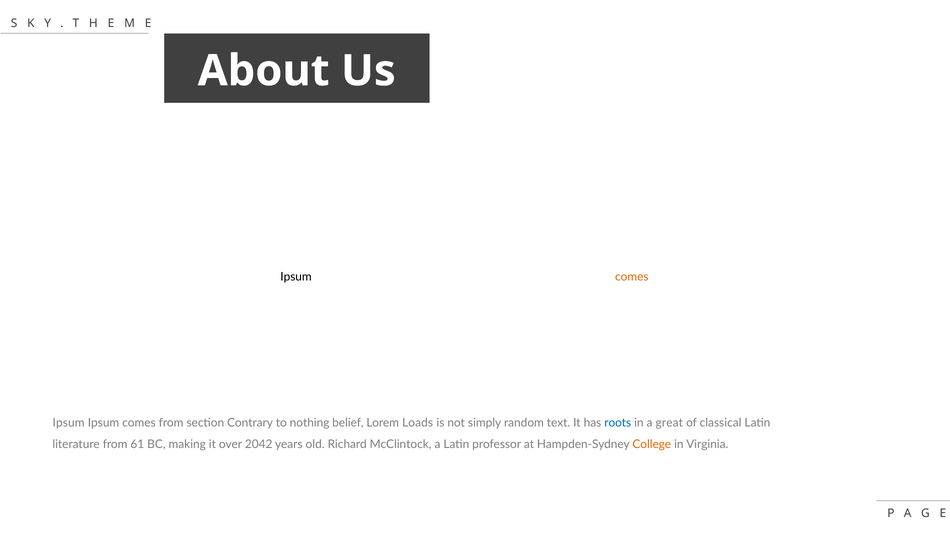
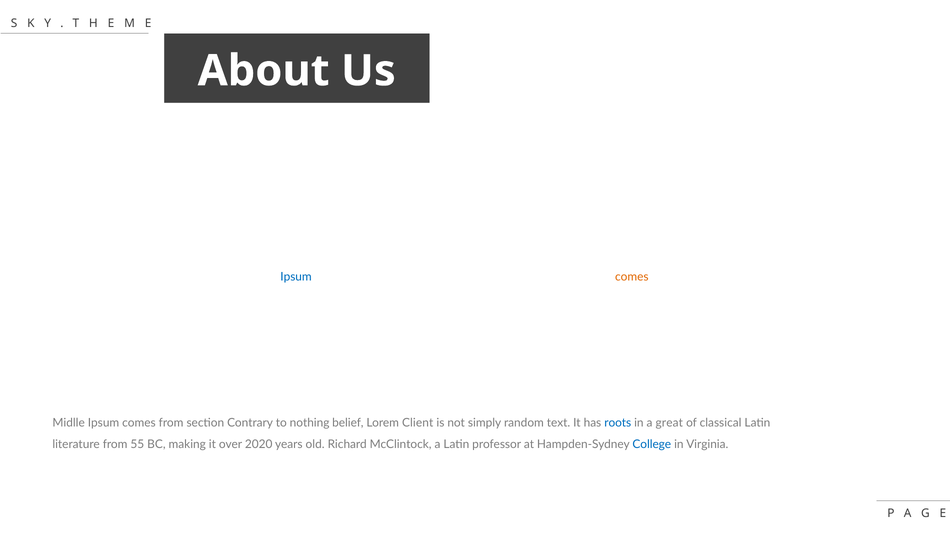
Ipsum colour: black -> blue (296, 276)
Ipsum: Ipsum -> Midlle (69, 422)
Loads: Loads -> Client (418, 422)
61: 61 -> 55 (137, 444)
2042: 2042 -> 2020 (259, 444)
College colour: orange -> blue (652, 444)
